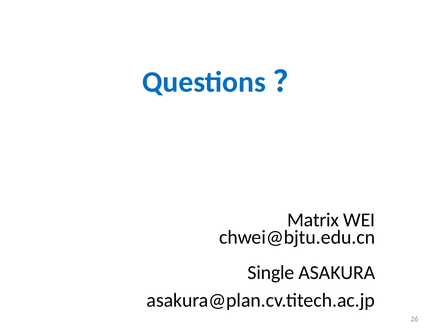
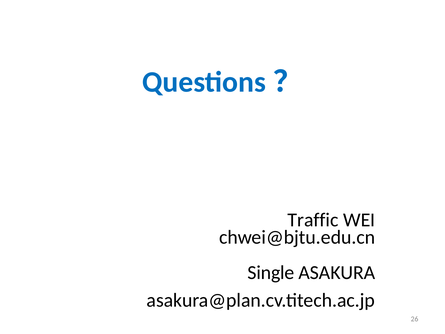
Matrix: Matrix -> Traffic (313, 220)
